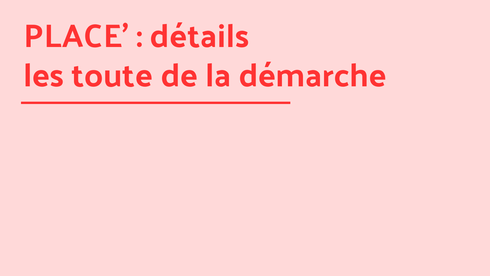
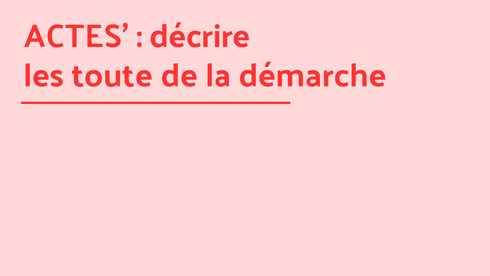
PLACE: PLACE -> ACTES (76, 36)
détails: détails -> décrire (200, 36)
